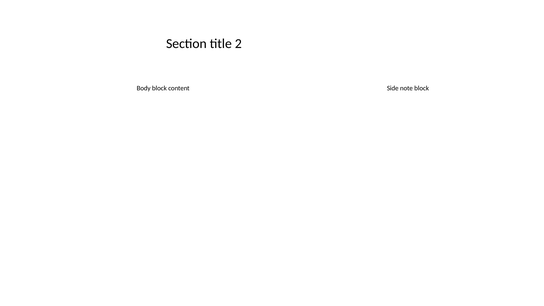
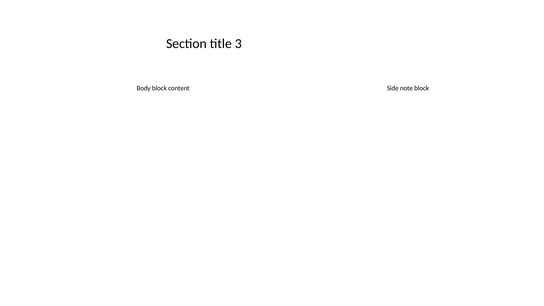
2: 2 -> 3 (238, 44)
